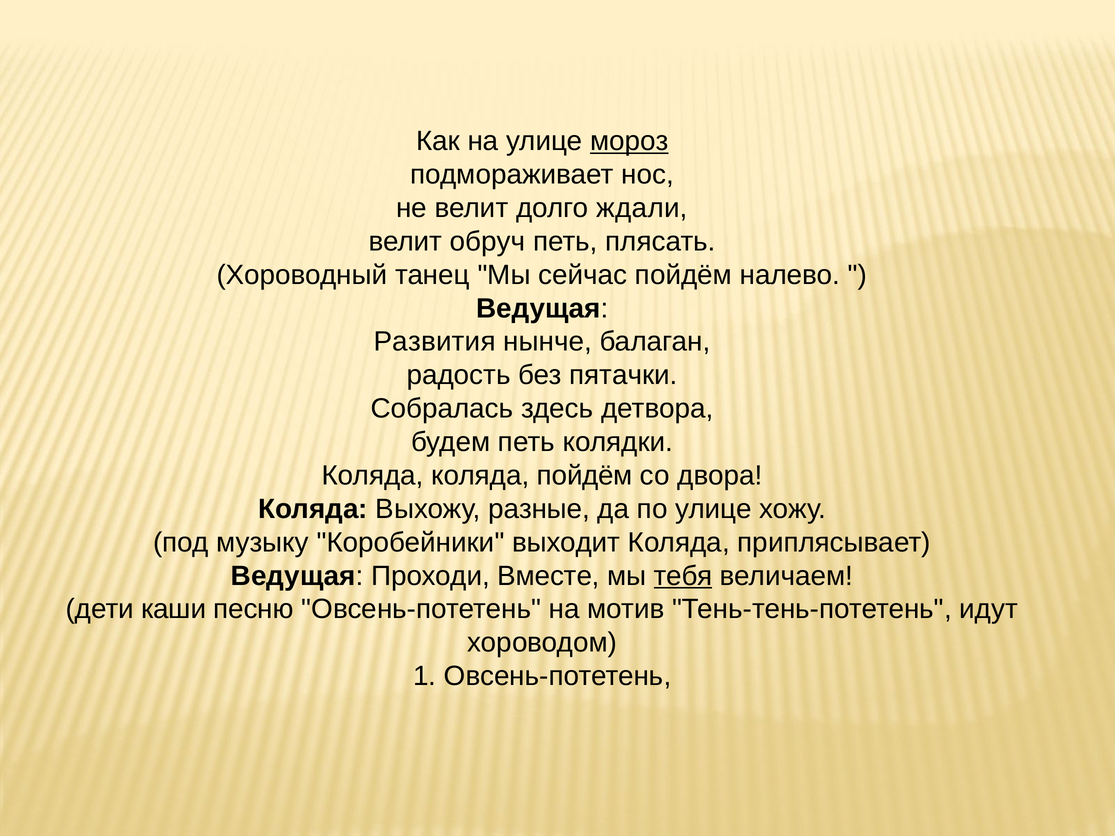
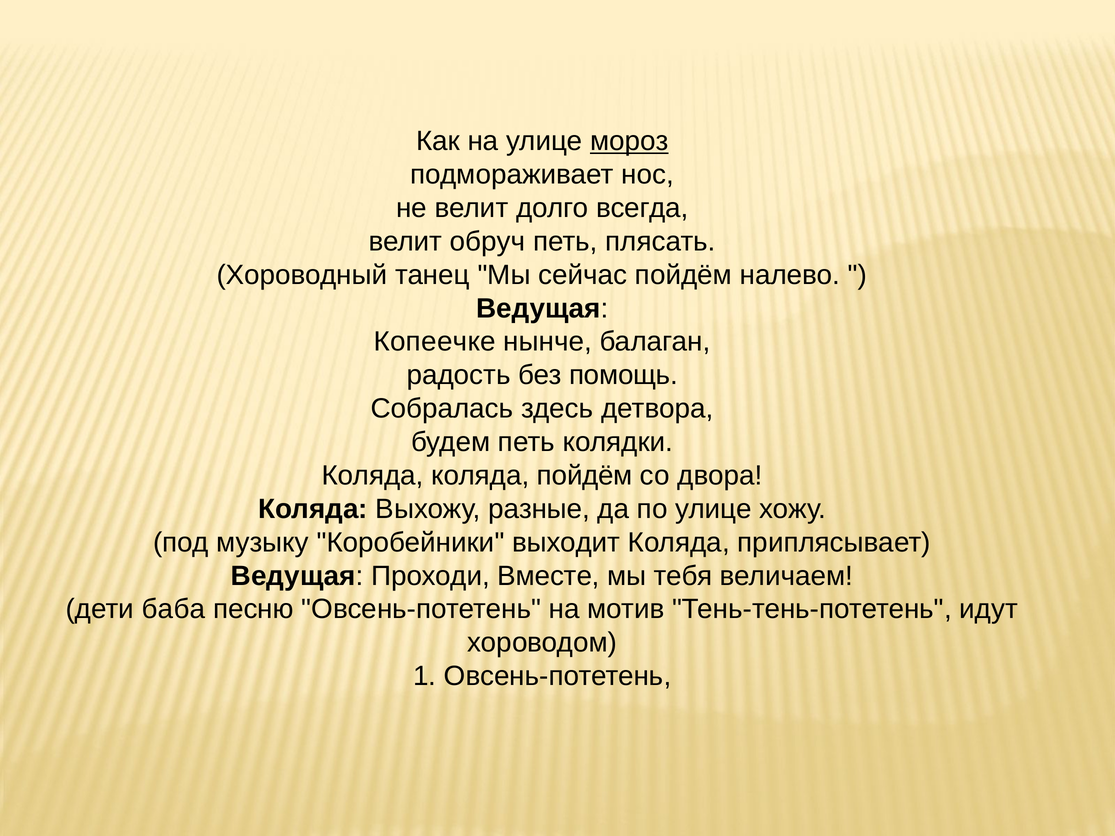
ждали: ждали -> всегда (642, 208)
Развития: Развития -> Копеечке (435, 342)
пятачки: пятачки -> помощь (624, 375)
тебя underline: present -> none (683, 576)
каши: каши -> баба (173, 609)
